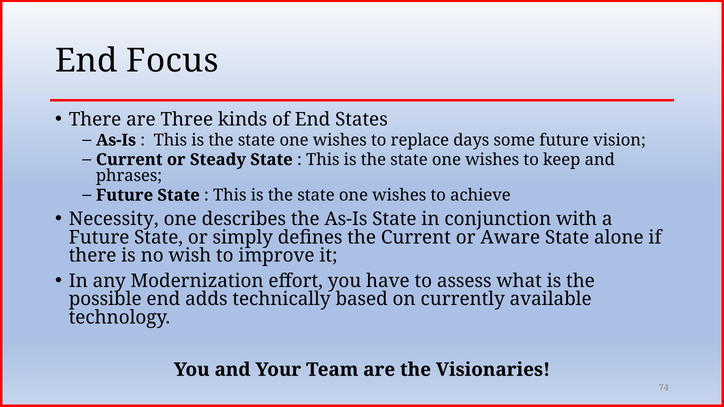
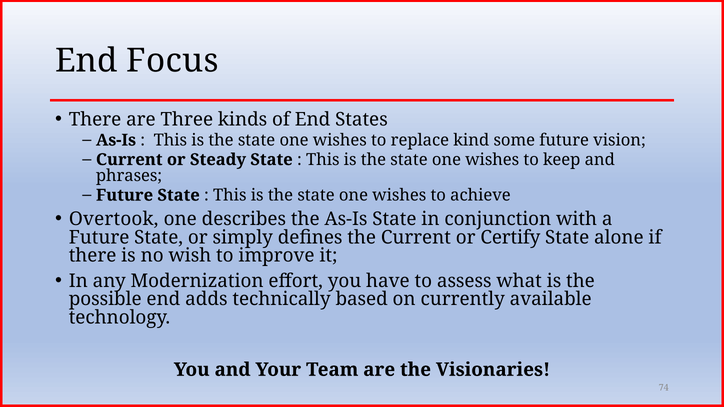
days: days -> kind (471, 140)
Necessity: Necessity -> Overtook (114, 219)
Aware: Aware -> Certify (510, 238)
